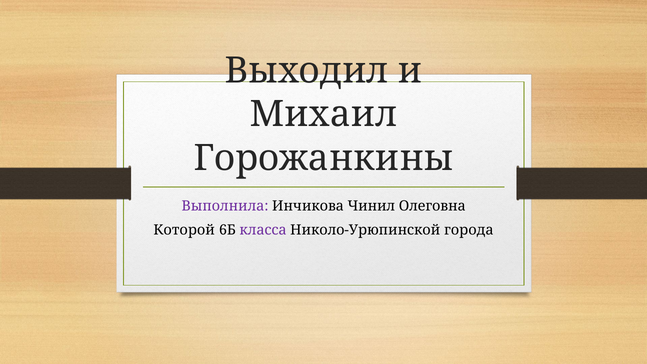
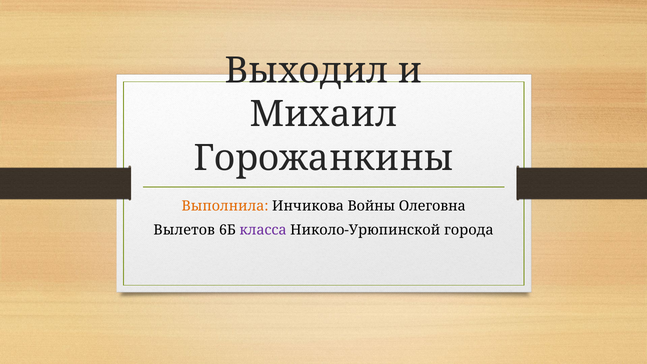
Выполнила colour: purple -> orange (225, 206)
Чинил: Чинил -> Войны (371, 206)
Которой: Которой -> Вылетов (184, 230)
